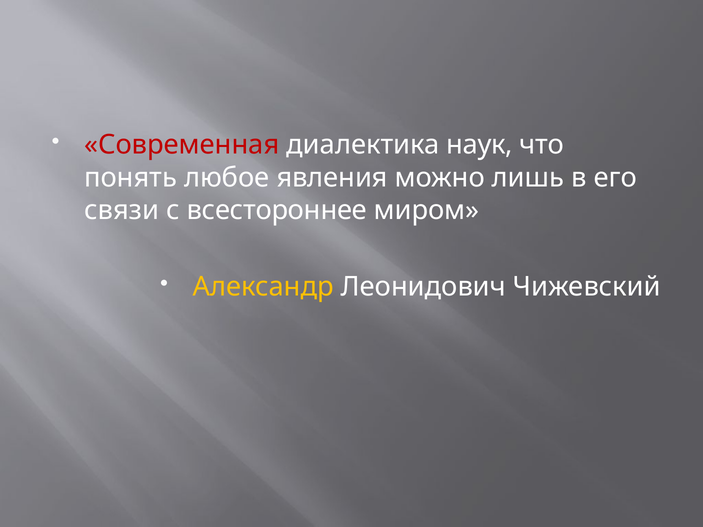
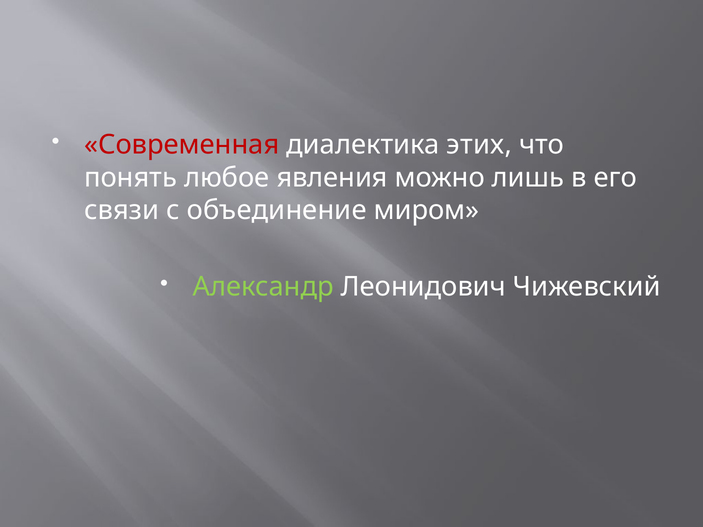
наук: наук -> этих (479, 145)
всестороннее: всестороннее -> объединение (277, 210)
Александр colour: yellow -> light green (263, 287)
